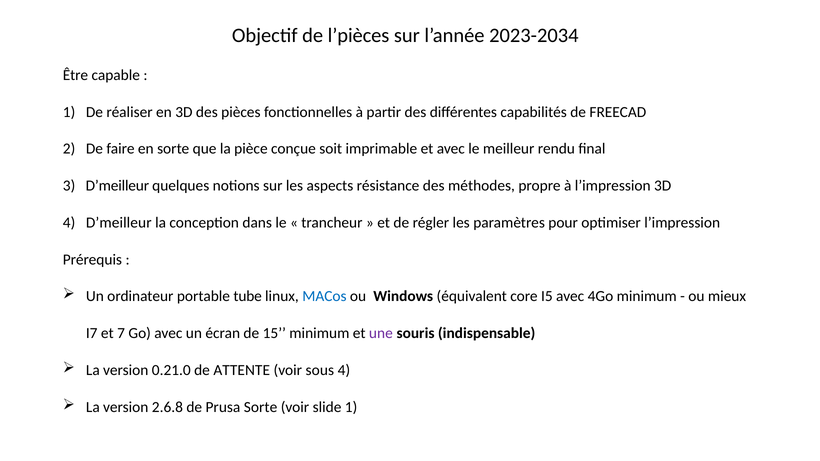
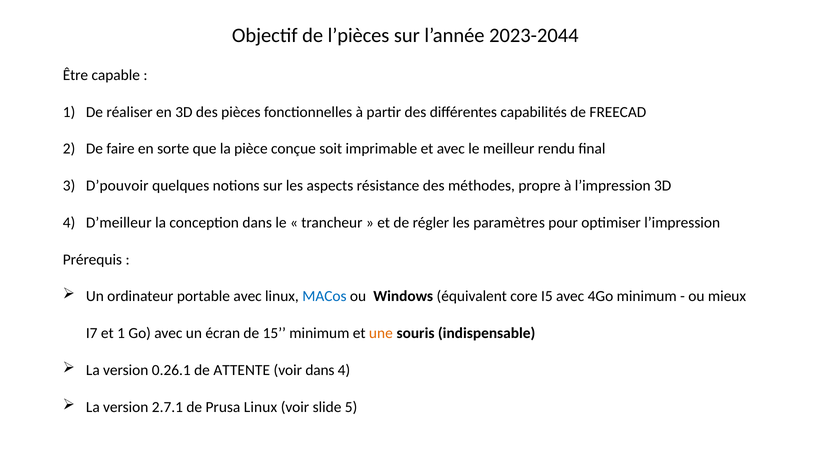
2023-2034: 2023-2034 -> 2023-2044 (534, 35)
D’meilleur: D’meilleur -> D’pouvoir (117, 186)
portable tube: tube -> avec (248, 296)
et 7: 7 -> 1 (121, 333)
une colour: purple -> orange (381, 333)
0.21.0: 0.21.0 -> 0.26.1 (171, 370)
voir sous: sous -> dans (320, 370)
2.6.8: 2.6.8 -> 2.7.1 (167, 407)
Prusa Sorte: Sorte -> Linux (260, 407)
slide 1: 1 -> 5 (351, 407)
